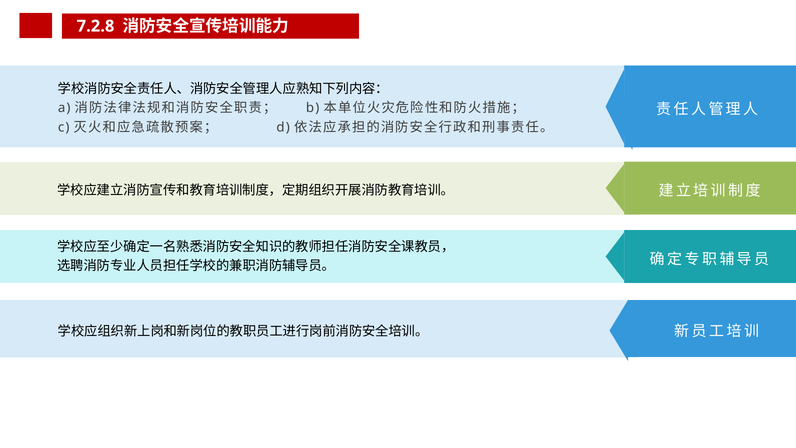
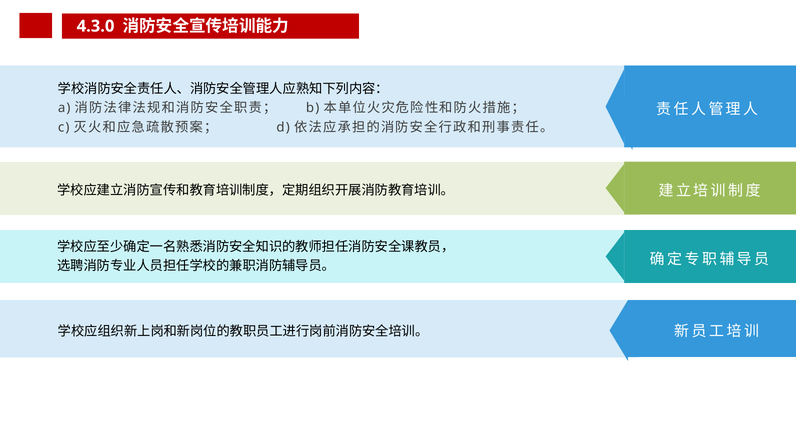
7.2.8: 7.2.8 -> 4.3.0 (96, 26)
